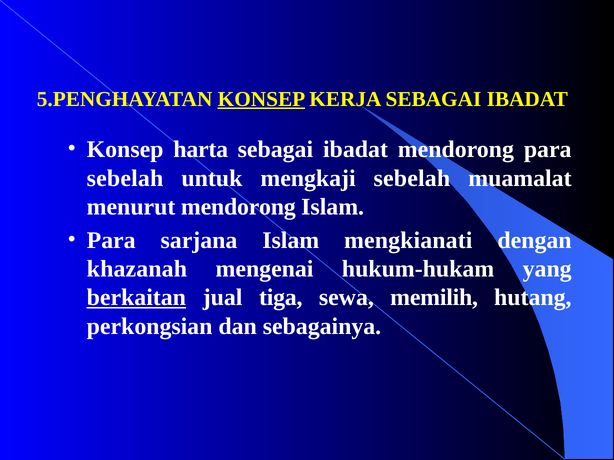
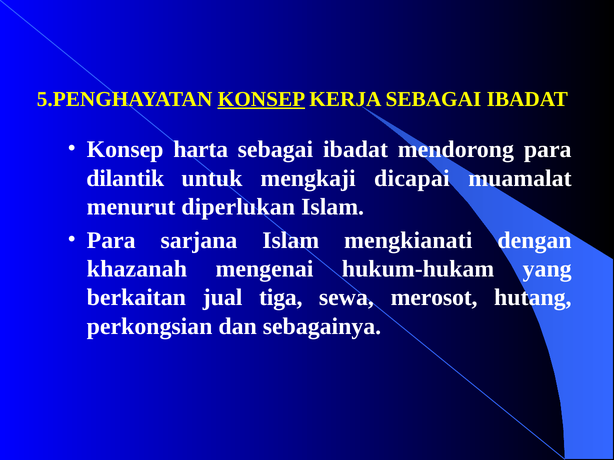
sebelah: sebelah -> dilantik (125, 178)
mengkaji sebelah: sebelah -> dicapai (412, 178)
menurut mendorong: mendorong -> diperlukan (238, 207)
berkaitan underline: present -> none (136, 298)
memilih: memilih -> merosot (434, 298)
